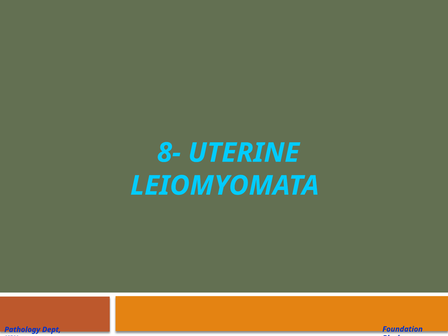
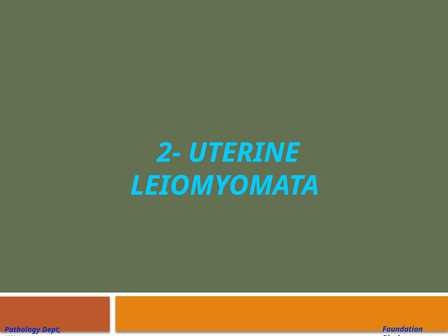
8-: 8- -> 2- (169, 153)
